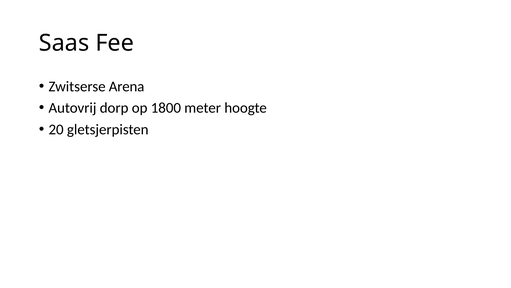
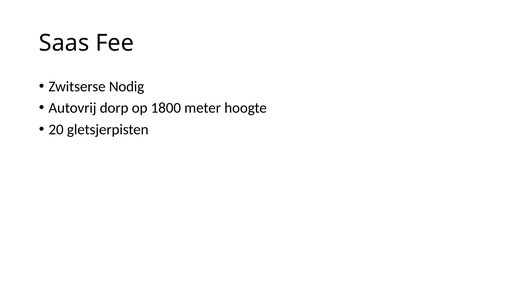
Arena: Arena -> Nodig (127, 86)
